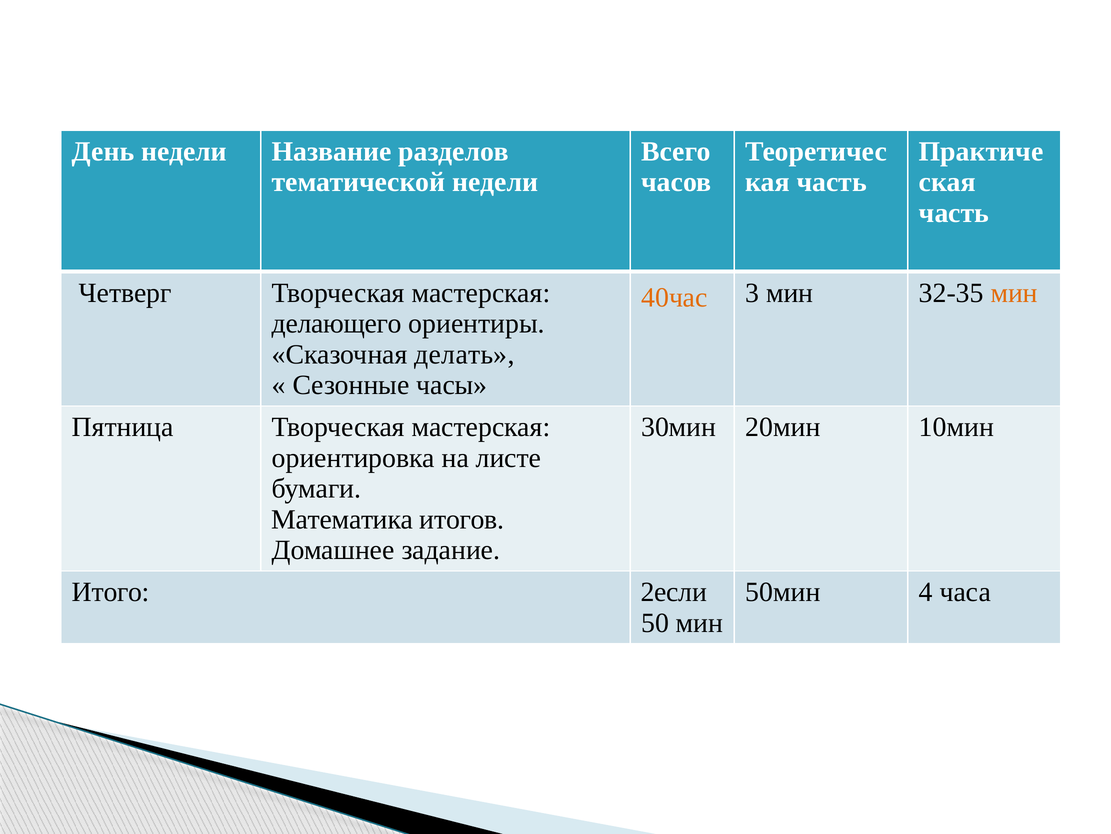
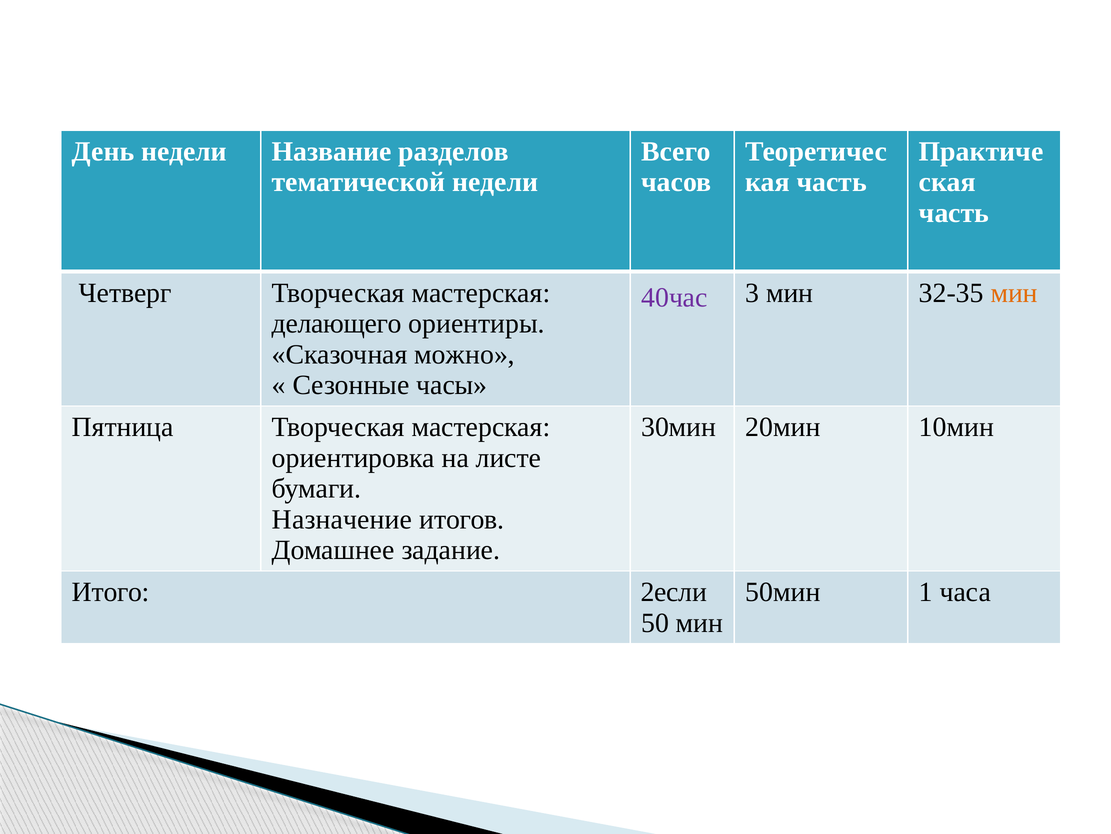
40час colour: orange -> purple (674, 297)
делать: делать -> можно (465, 354)
Математика: Математика -> Назначение (342, 519)
4: 4 -> 1 (926, 592)
